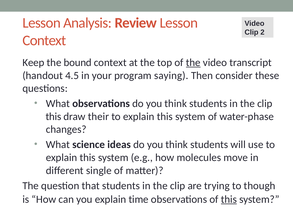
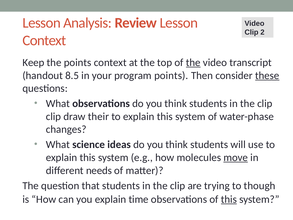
the bound: bound -> points (78, 62)
4.5: 4.5 -> 8.5 (72, 75)
program saying: saying -> points (171, 75)
these underline: none -> present (267, 75)
this: this -> clip (53, 116)
move underline: none -> present (236, 157)
single: single -> needs (99, 170)
